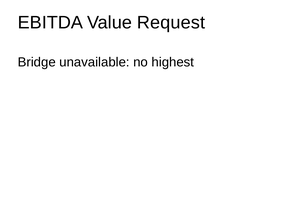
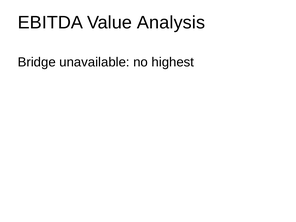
Request: Request -> Analysis (171, 22)
